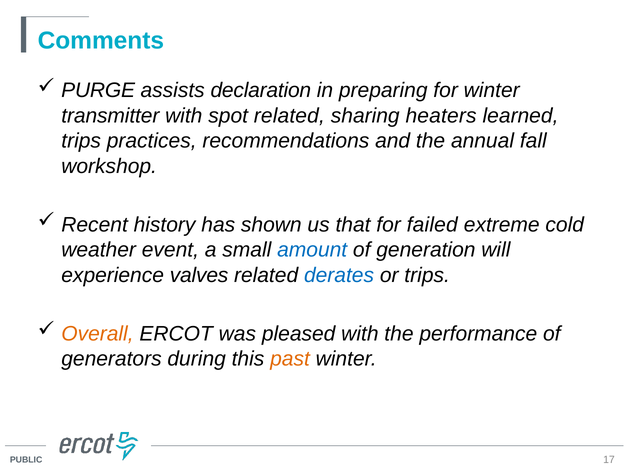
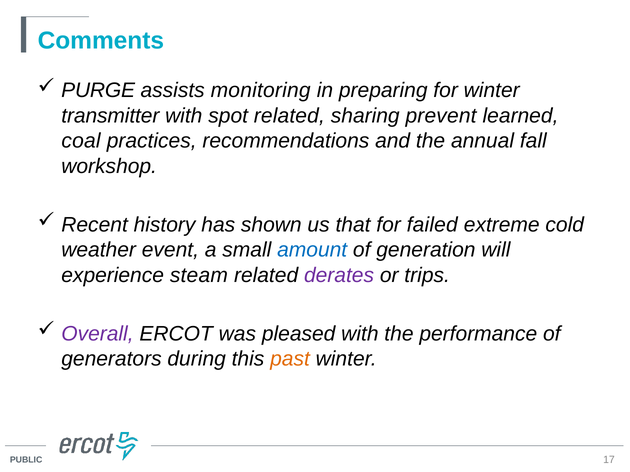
declaration: declaration -> monitoring (261, 91)
heaters: heaters -> prevent (441, 116)
trips: trips -> coal (81, 141)
valves: valves -> steam (199, 275)
derates colour: blue -> purple (339, 275)
Overall colour: orange -> purple (97, 334)
